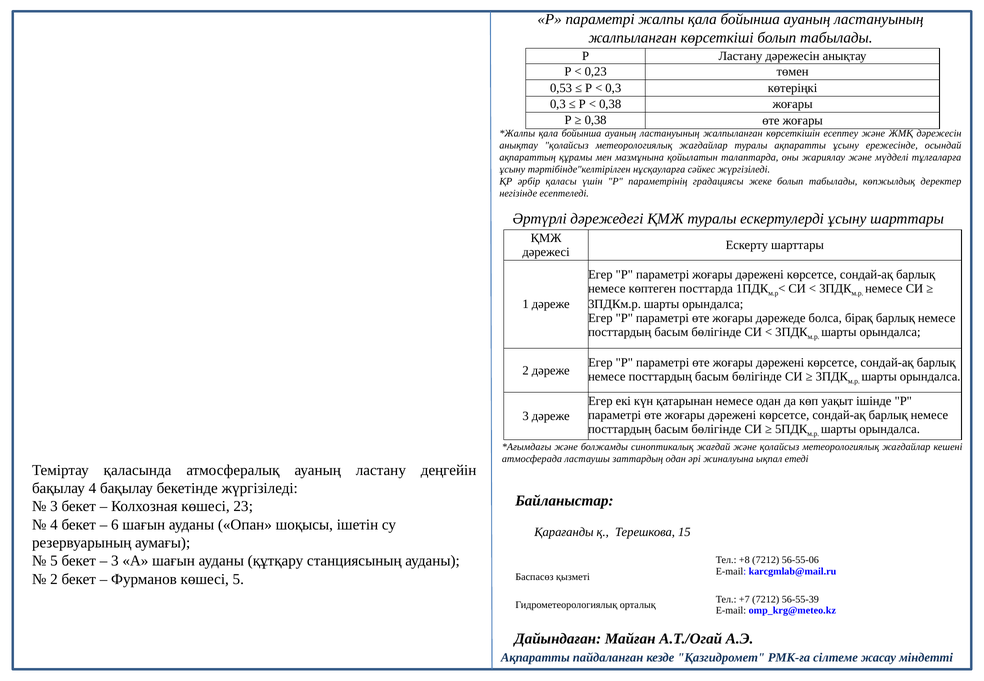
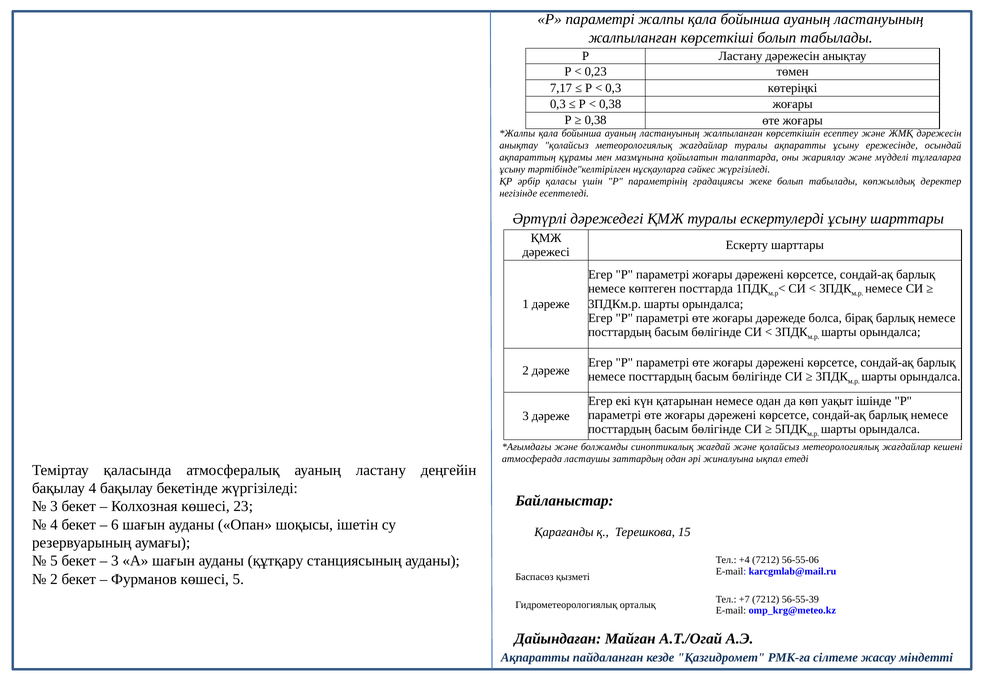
0,53: 0,53 -> 7,17 (561, 88)
+8: +8 -> +4 (744, 560)
